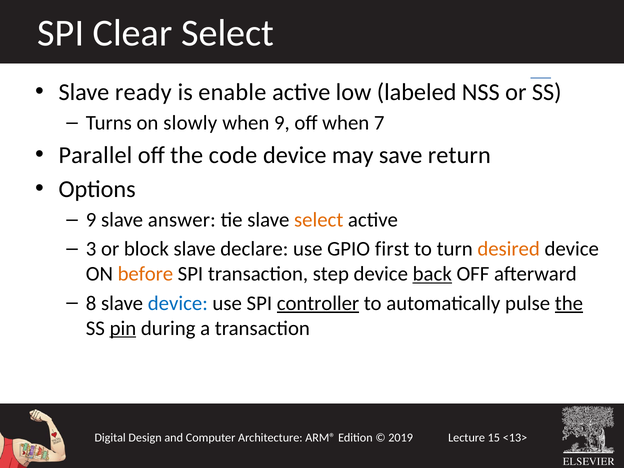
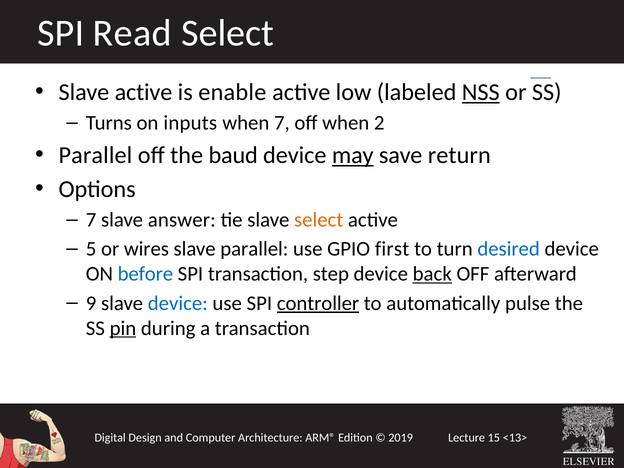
Clear: Clear -> Read (132, 33)
Slave ready: ready -> active (143, 92)
NSS underline: none -> present (481, 92)
slowly: slowly -> inputs (190, 123)
when 9: 9 -> 7 (282, 123)
7: 7 -> 2 (379, 123)
code: code -> baud (233, 155)
may underline: none -> present (353, 155)
9: 9 -> 7 (91, 220)
3: 3 -> 5 (91, 249)
block: block -> wires (146, 249)
slave declare: declare -> parallel (254, 249)
desired colour: orange -> blue (509, 249)
before colour: orange -> blue (145, 274)
8: 8 -> 9 (91, 303)
the underline: present -> none (569, 303)
